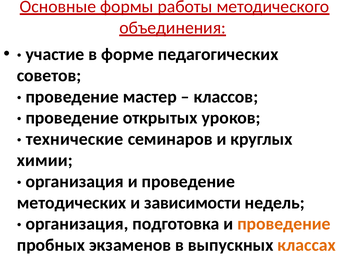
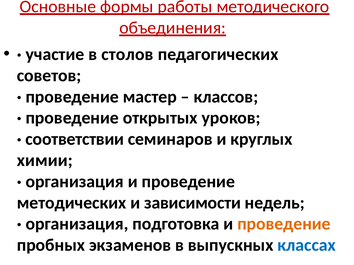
форме: форме -> столов (127, 54)
технические: технические -> соответствии (75, 139)
классах colour: orange -> blue (307, 246)
